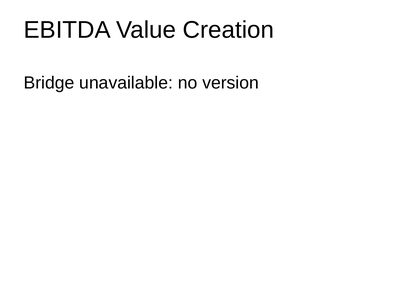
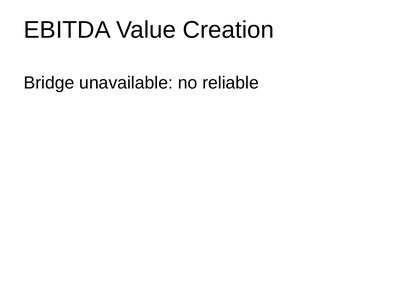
version: version -> reliable (231, 83)
